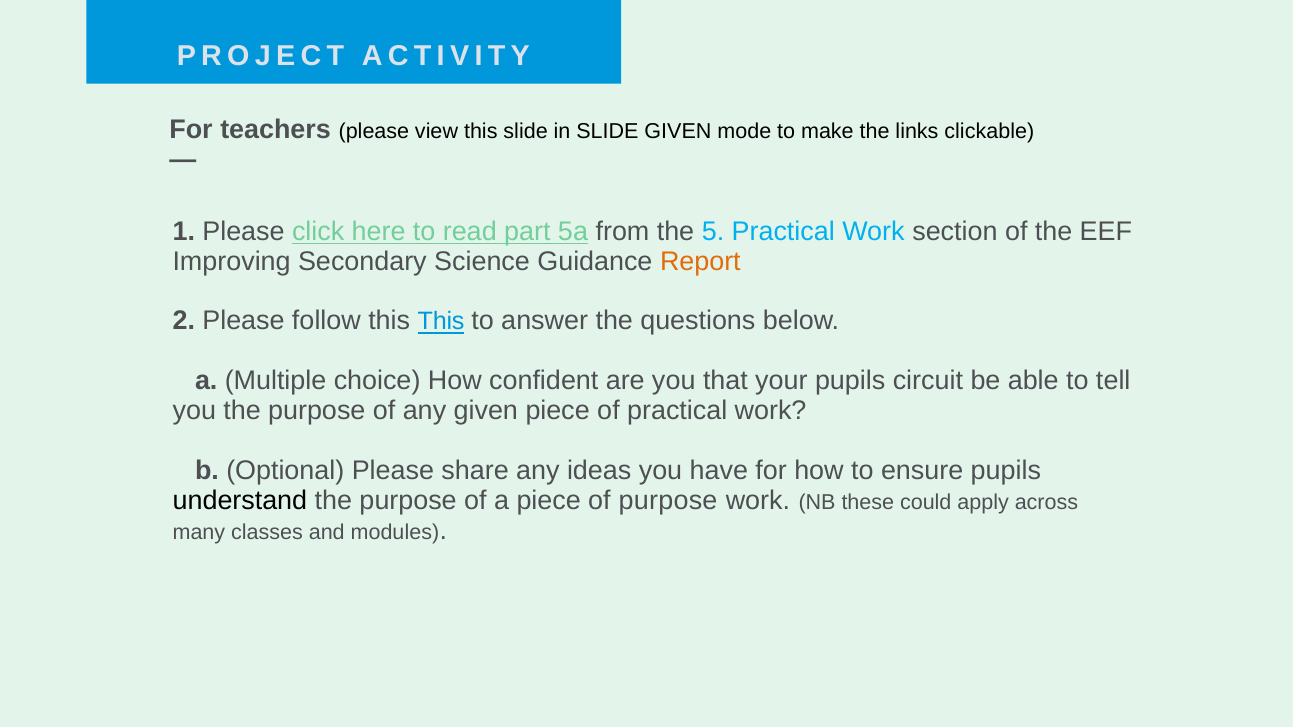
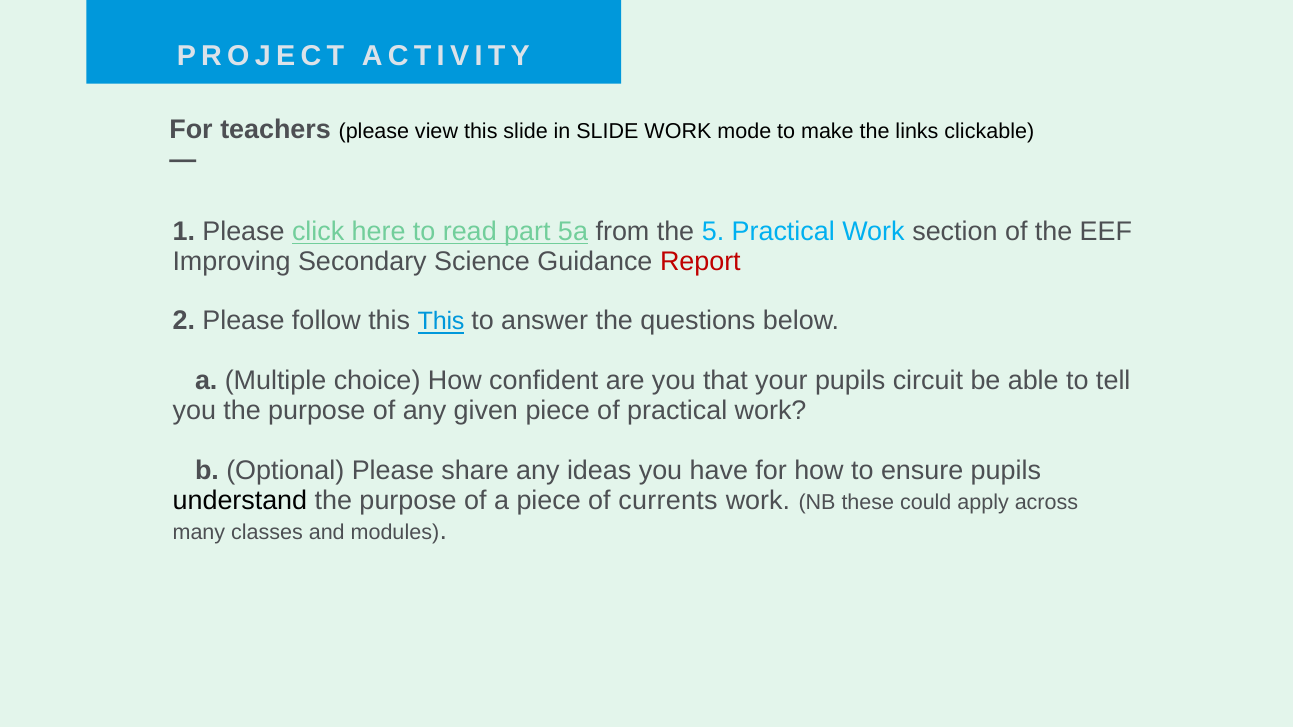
SLIDE GIVEN: GIVEN -> WORK (678, 131)
Report colour: orange -> red (700, 261)
of purpose: purpose -> currents (668, 501)
